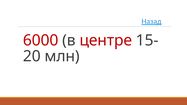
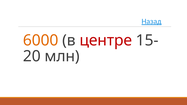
6000 colour: red -> orange (41, 40)
